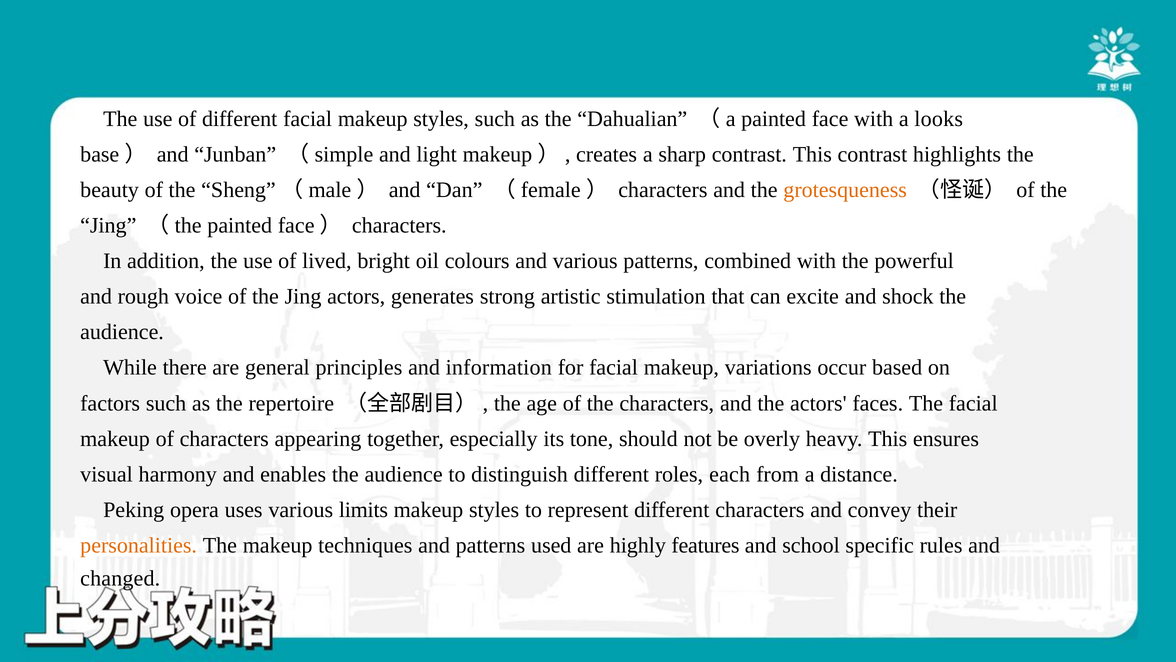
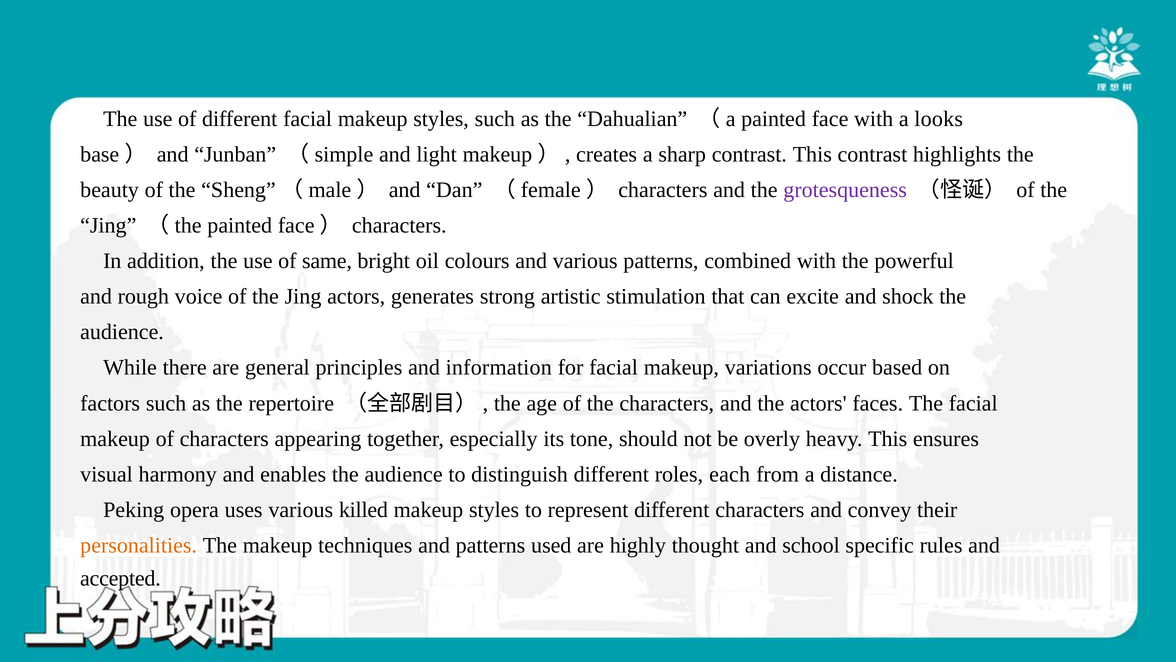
grotesqueness colour: orange -> purple (845, 190)
lived: lived -> same (327, 261)
limits: limits -> killed (363, 509)
features: features -> thought (705, 545)
changed: changed -> accepted (120, 578)
